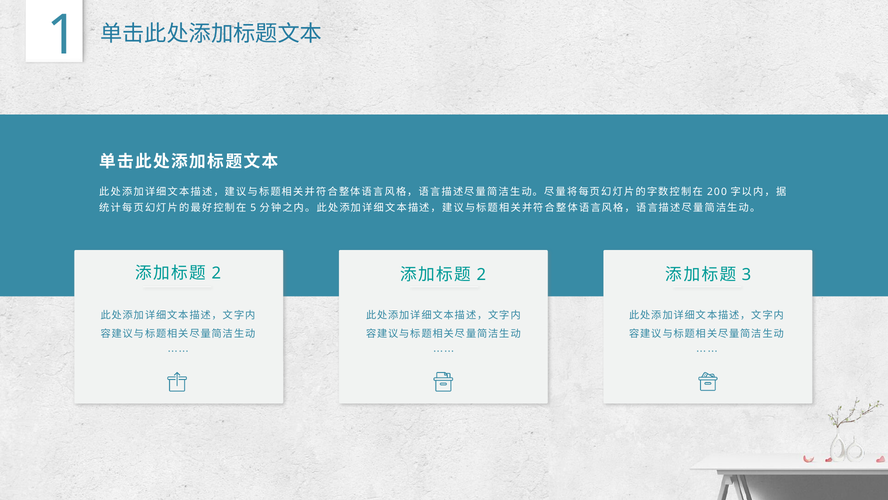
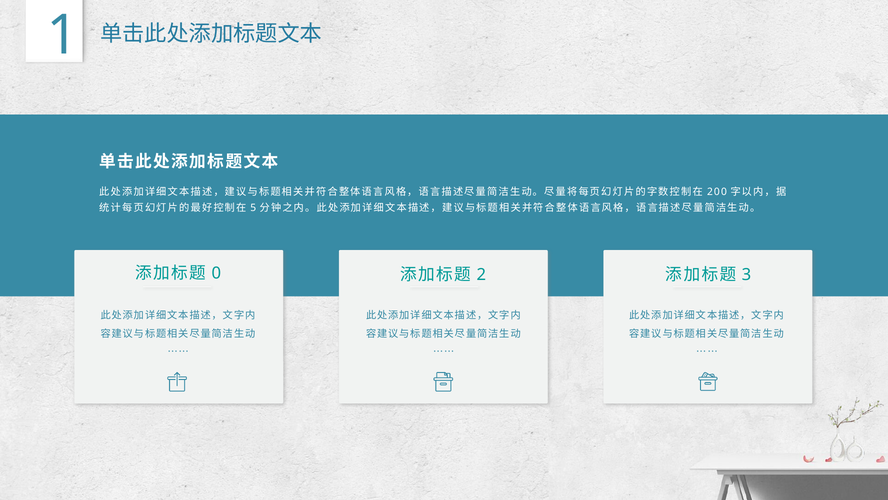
2: 2 -> 0 (216, 273)
